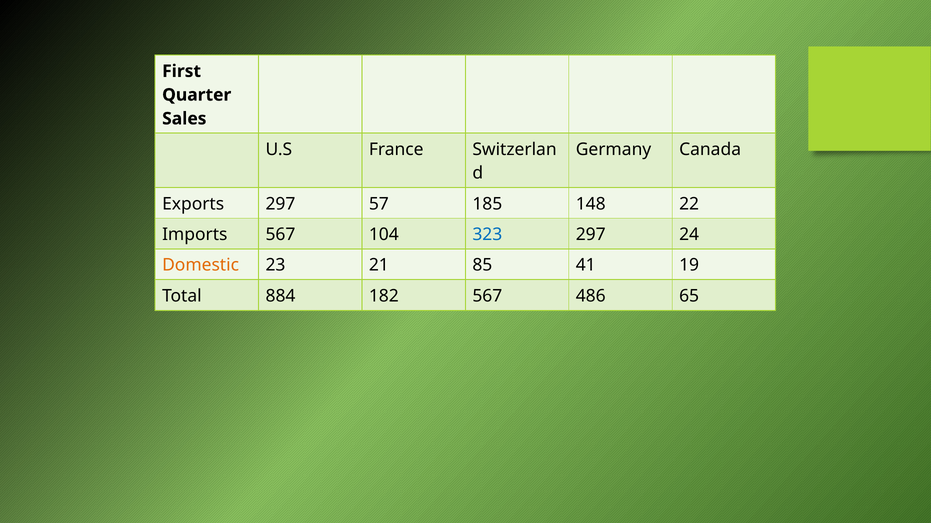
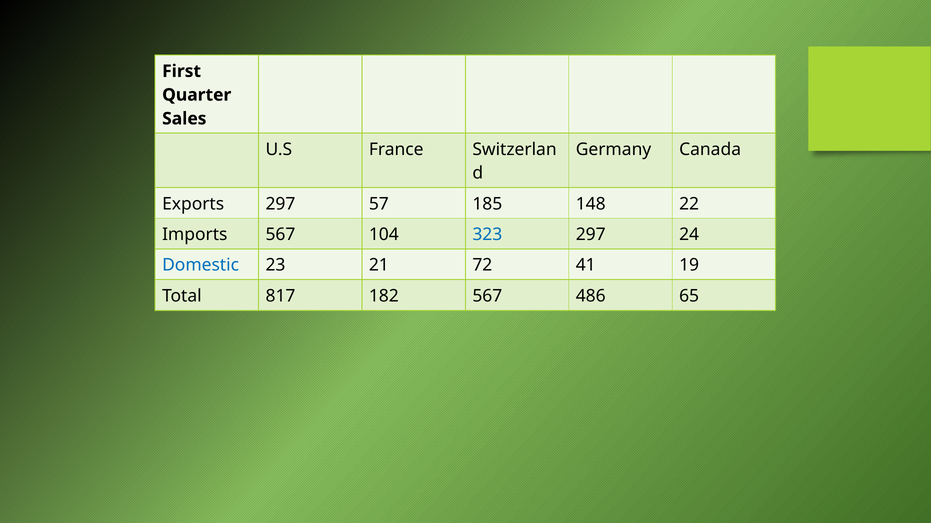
Domestic colour: orange -> blue (201, 266)
85: 85 -> 72 (482, 266)
884: 884 -> 817 (281, 296)
